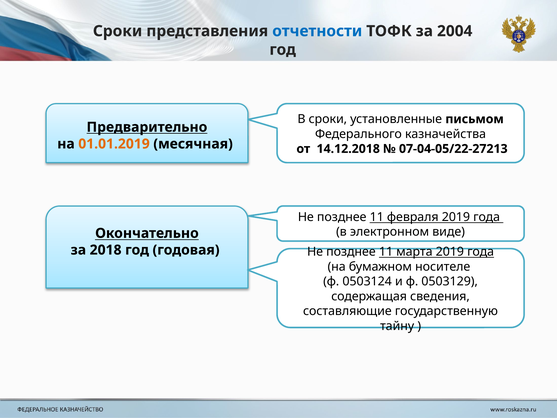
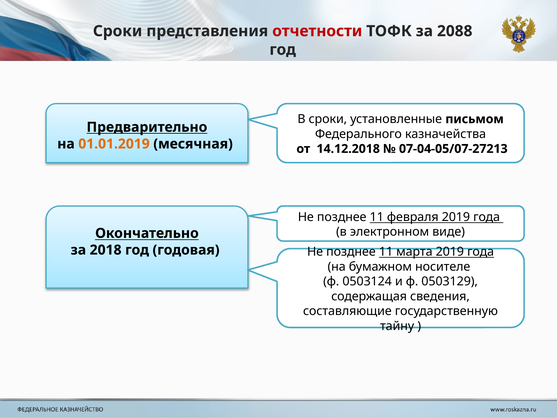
отчетности colour: blue -> red (317, 31)
2004: 2004 -> 2088 (455, 31)
07-04-05/22-27213: 07-04-05/22-27213 -> 07-04-05/07-27213 (453, 149)
